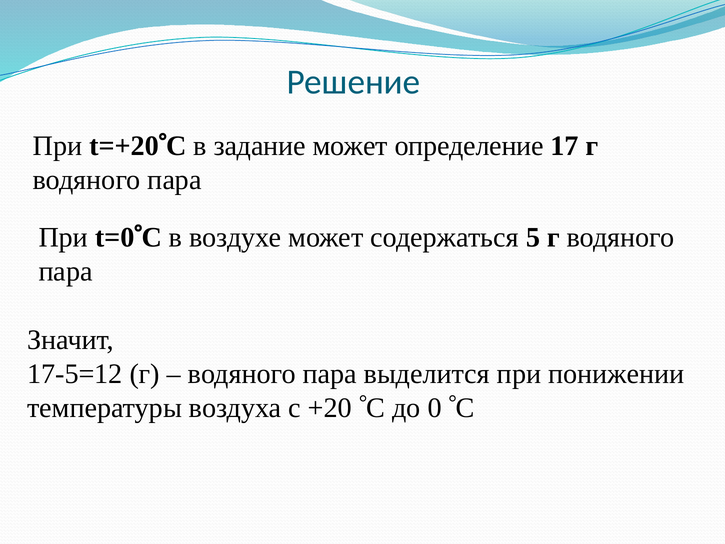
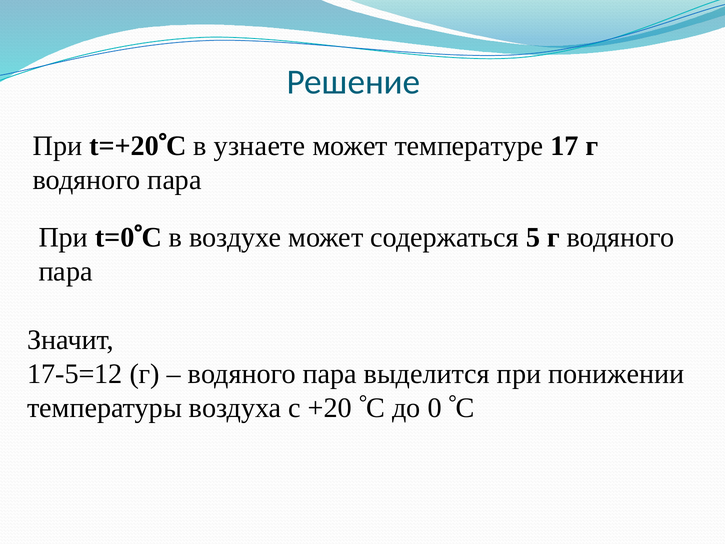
задание: задание -> узнаете (260, 146)
определение: определение -> температуре (469, 146)
